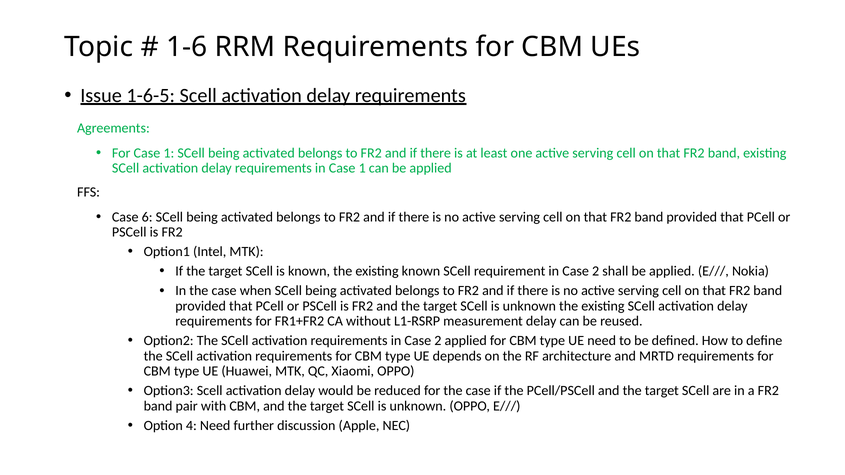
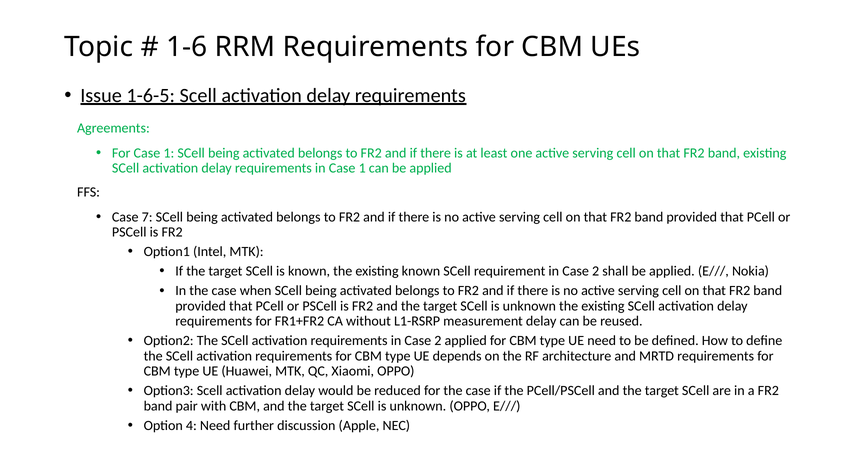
6: 6 -> 7 (147, 217)
